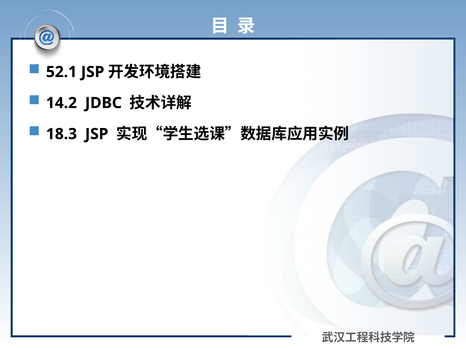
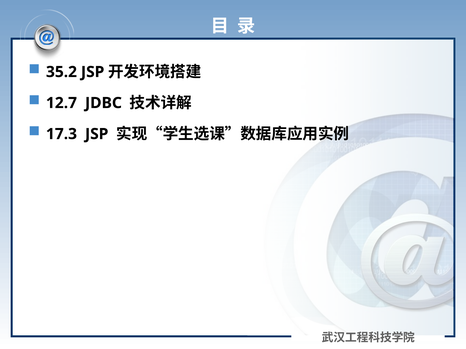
52.1: 52.1 -> 35.2 (61, 72)
14.2: 14.2 -> 12.7 (61, 103)
18.3: 18.3 -> 17.3 (61, 134)
